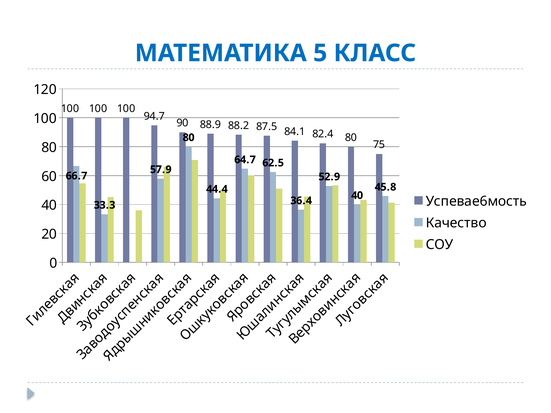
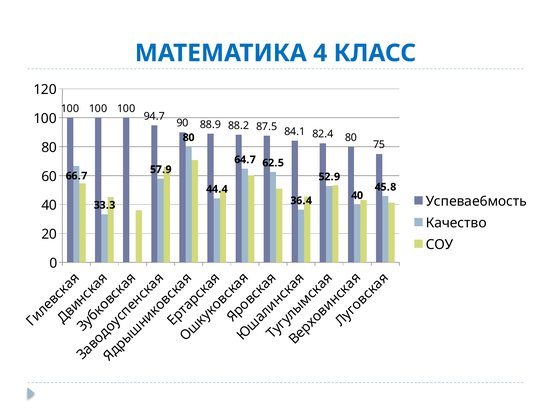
5: 5 -> 4 (320, 53)
